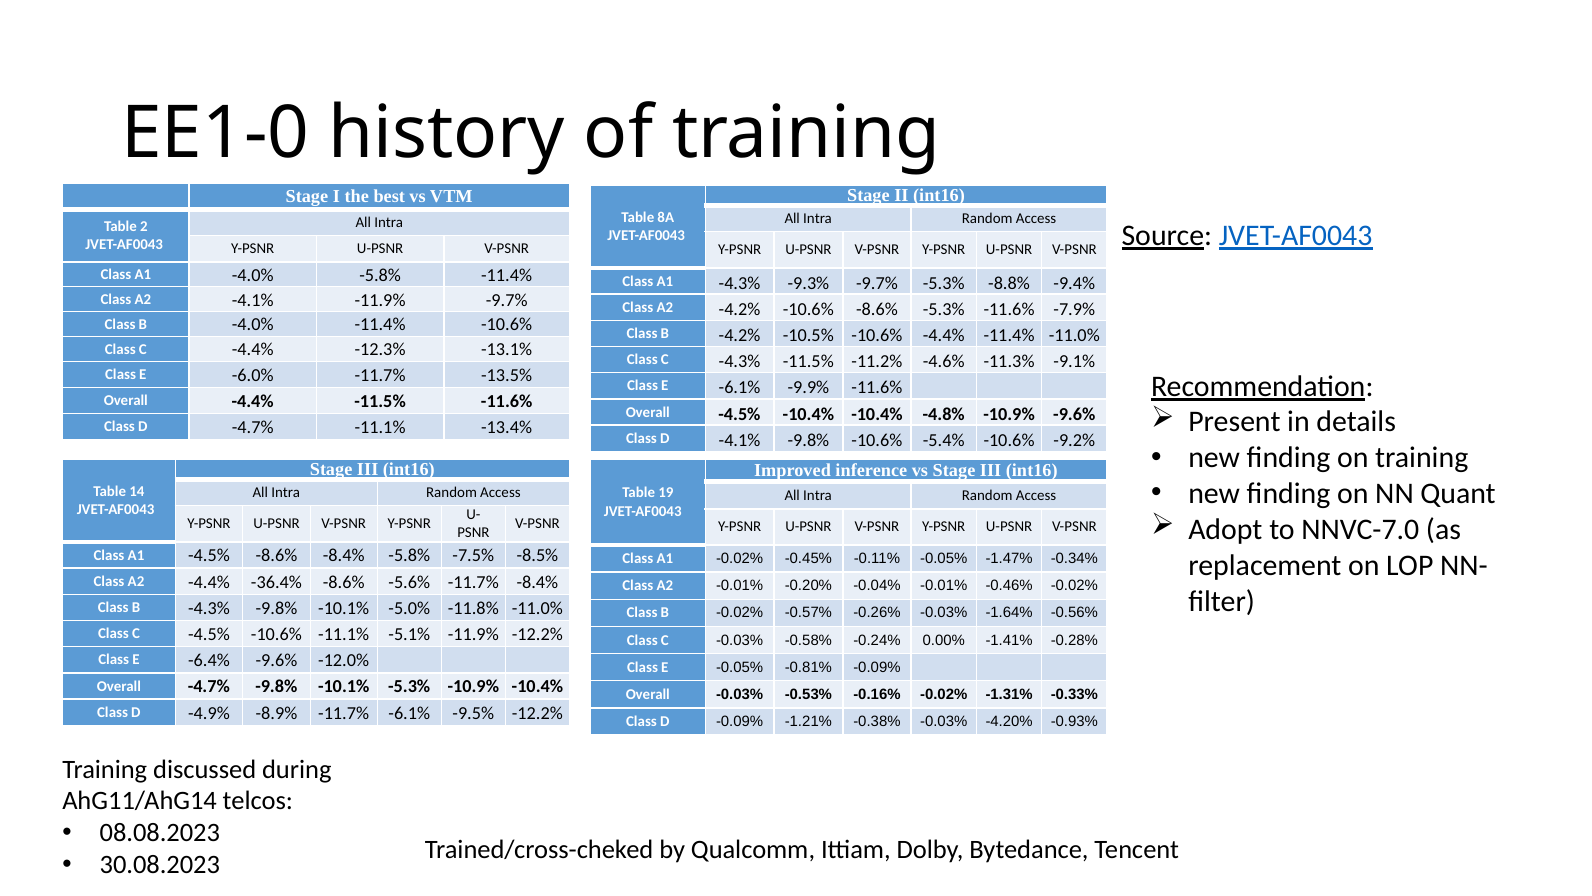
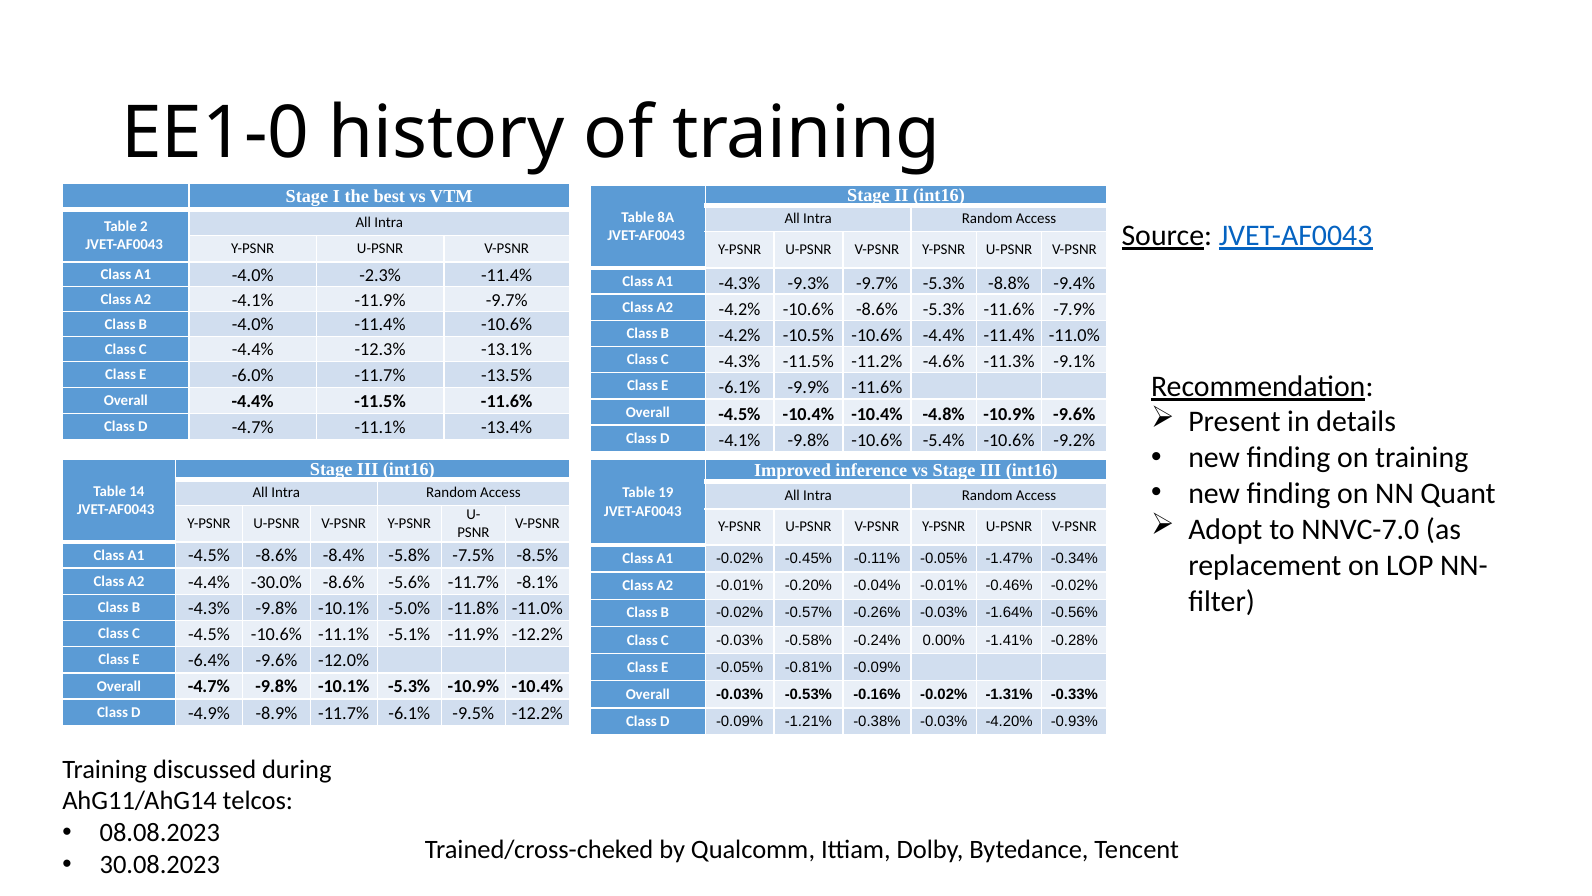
-4.0% -5.8%: -5.8% -> -2.3% (380, 275)
-36.4%: -36.4% -> -30.0% (276, 582)
-11.7% -8.4%: -8.4% -> -8.1% (537, 582)
